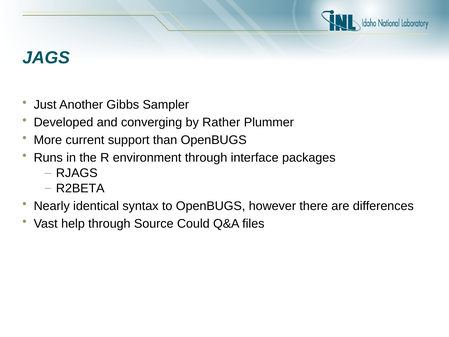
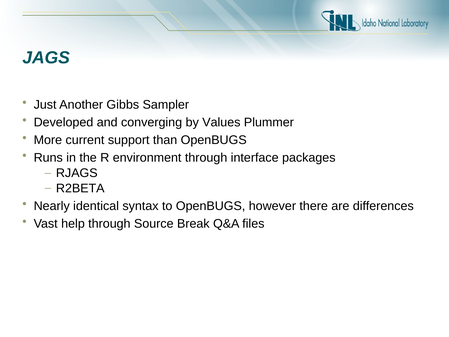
Rather: Rather -> Values (221, 122)
Could: Could -> Break (193, 224)
